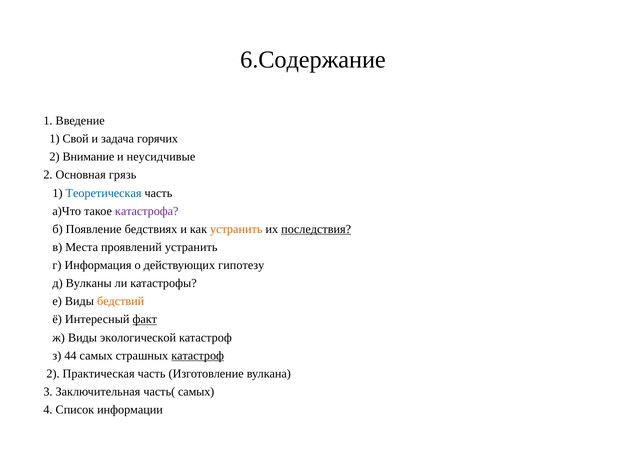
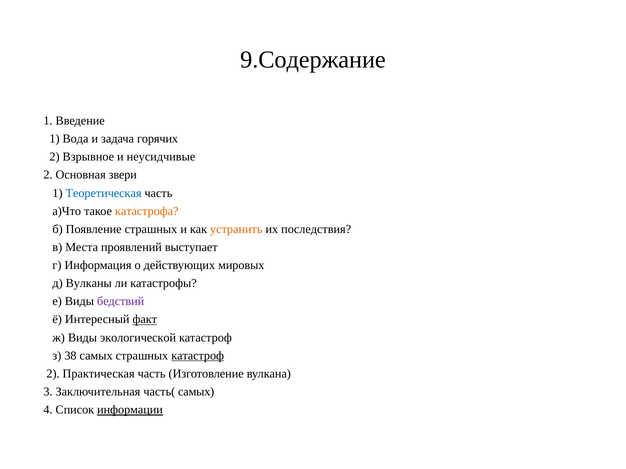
6.Содержание: 6.Содержание -> 9.Содержание (313, 60)
Свой: Свой -> Вода (76, 139)
Внимание: Внимание -> Взрывное (88, 157)
грязь: грязь -> звери (123, 175)
катастрофа colour: purple -> orange (147, 211)
Появление бедствиях: бедствиях -> страшных (151, 229)
последствия underline: present -> none (316, 229)
проявлений устранить: устранить -> выступает (191, 247)
гипотезу: гипотезу -> мировых (241, 266)
бедствий colour: orange -> purple (121, 302)
44: 44 -> 38 (70, 356)
информации underline: none -> present (130, 410)
